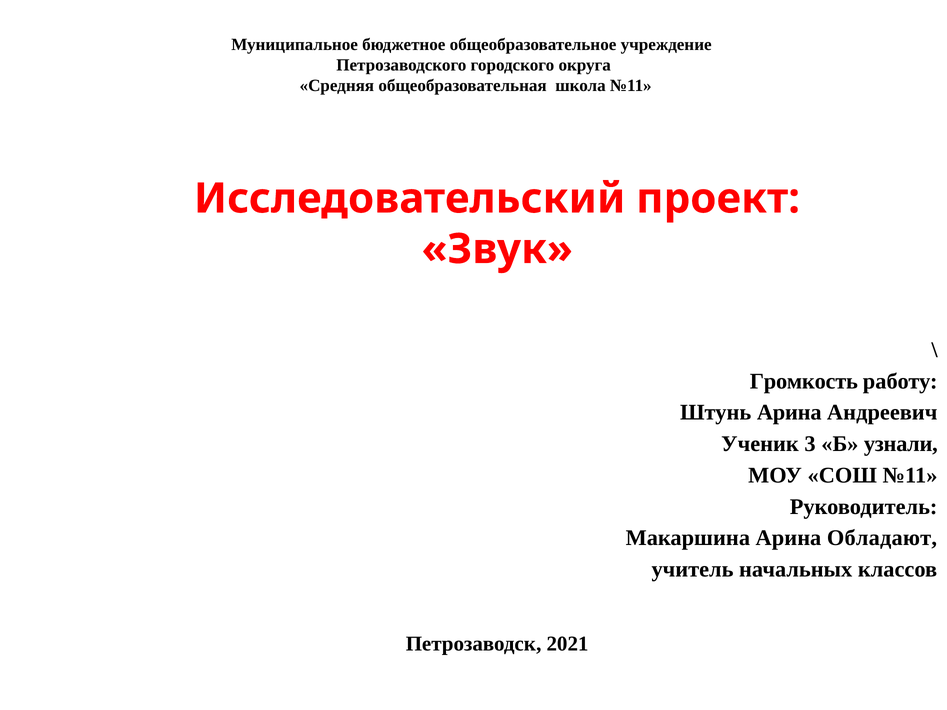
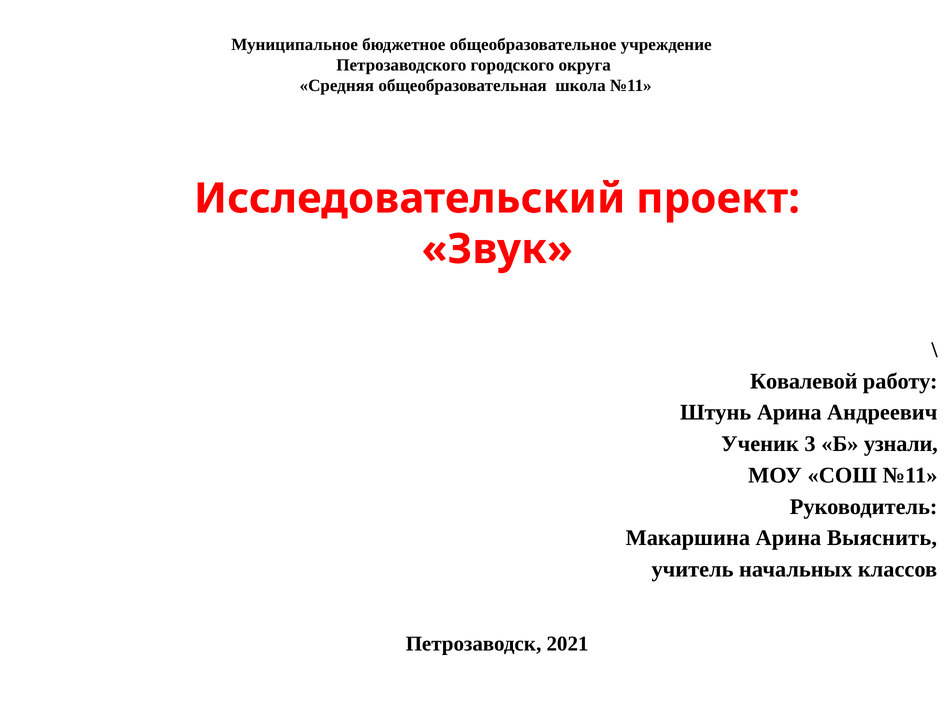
Громкость: Громкость -> Ковалевой (804, 381)
Обладают: Обладают -> Выяснить (882, 538)
